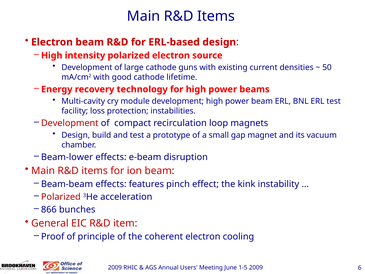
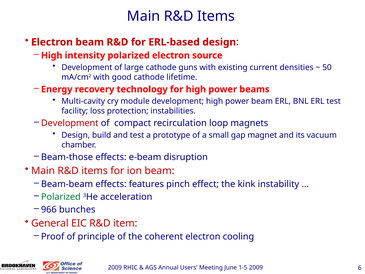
Beam-lower: Beam-lower -> Beam-those (67, 157)
Polarized colour: red -> green (61, 197)
866: 866 -> 966 (49, 209)
